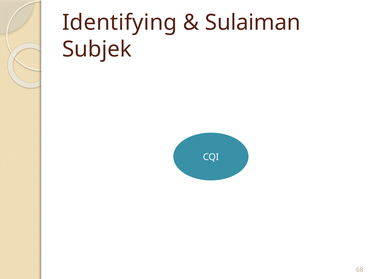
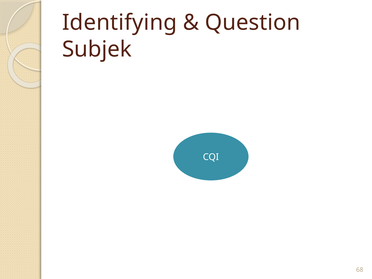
Sulaiman: Sulaiman -> Question (253, 23)
